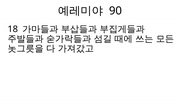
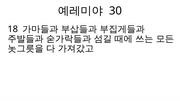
90: 90 -> 30 (116, 11)
